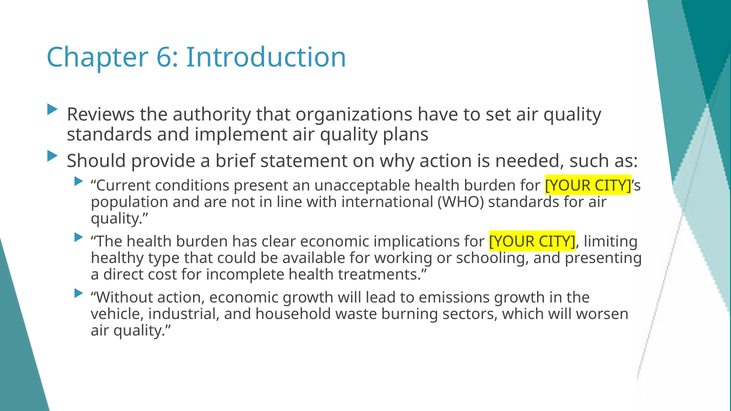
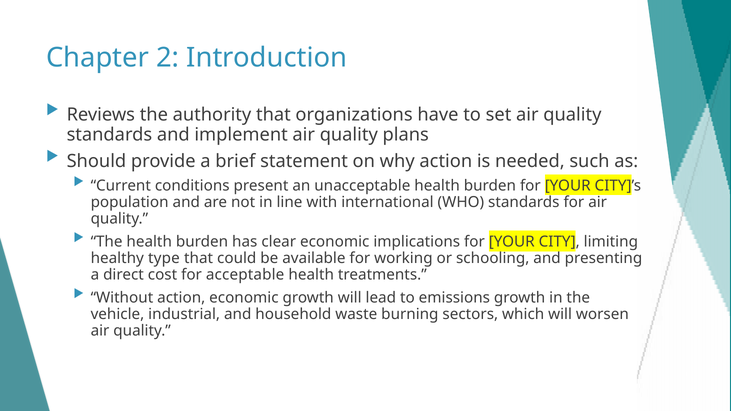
6: 6 -> 2 (168, 58)
incomplete: incomplete -> acceptable (245, 275)
